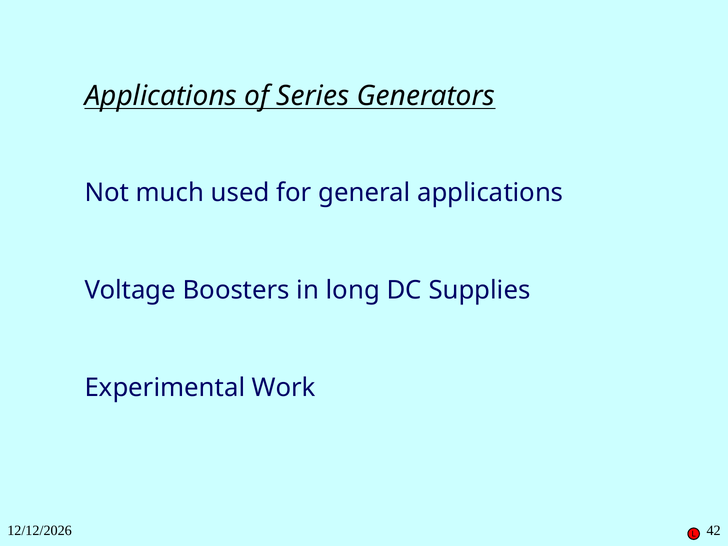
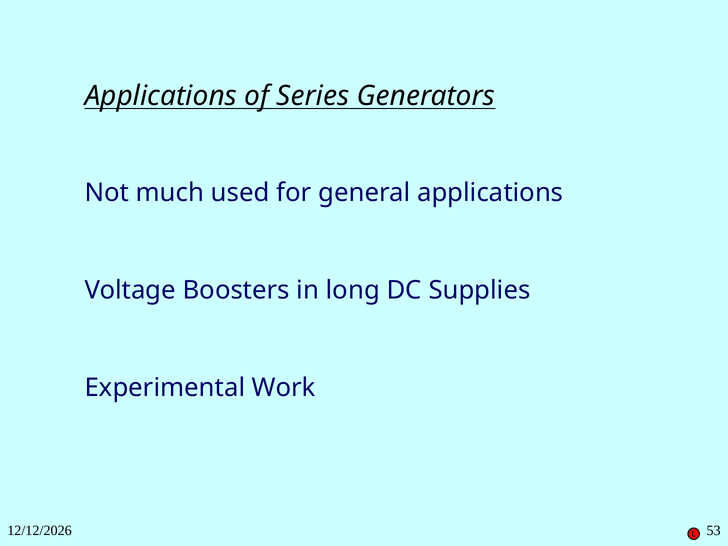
42: 42 -> 53 (714, 530)
